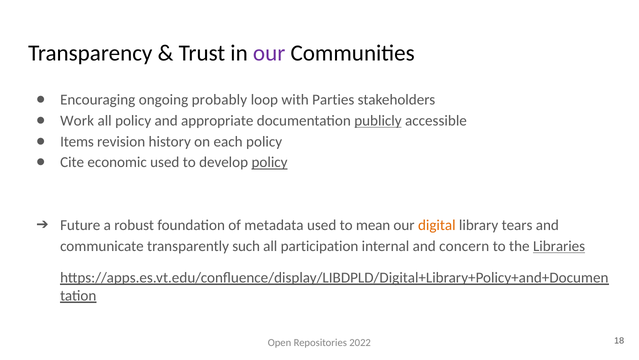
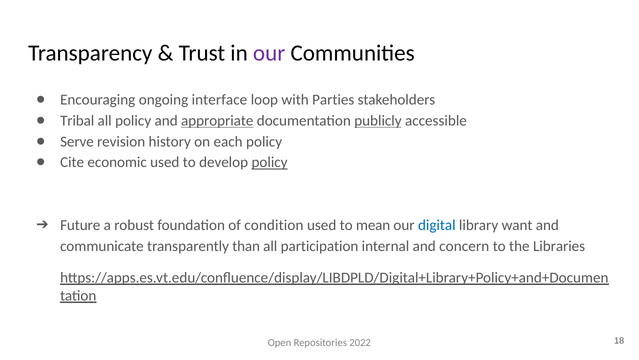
probably: probably -> interface (219, 100)
Work: Work -> Tribal (77, 121)
appropriate underline: none -> present (217, 121)
Items: Items -> Serve (77, 141)
metadata: metadata -> condition (274, 225)
digital colour: orange -> blue (437, 225)
tears: tears -> want (517, 225)
such: such -> than (246, 246)
Libraries underline: present -> none (559, 246)
